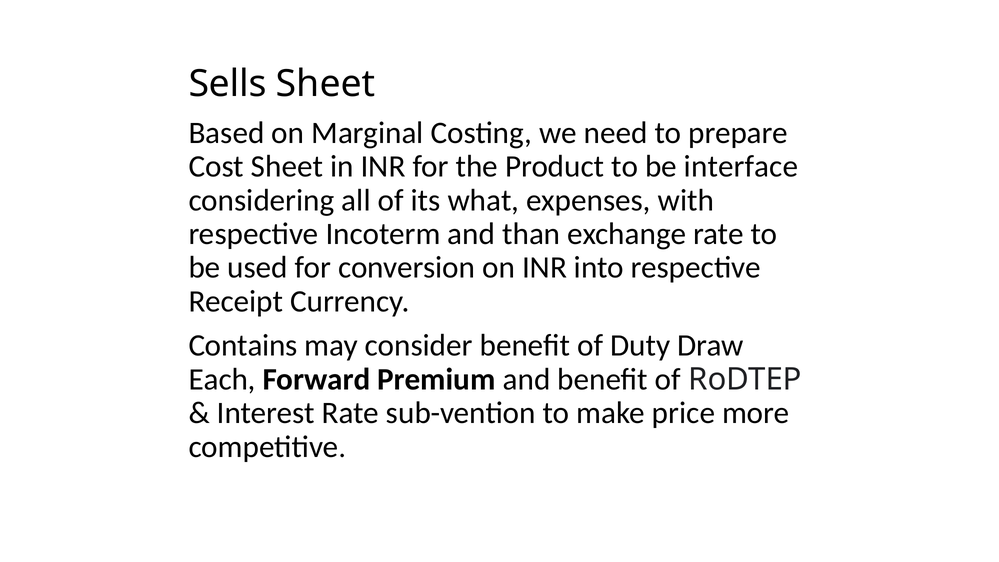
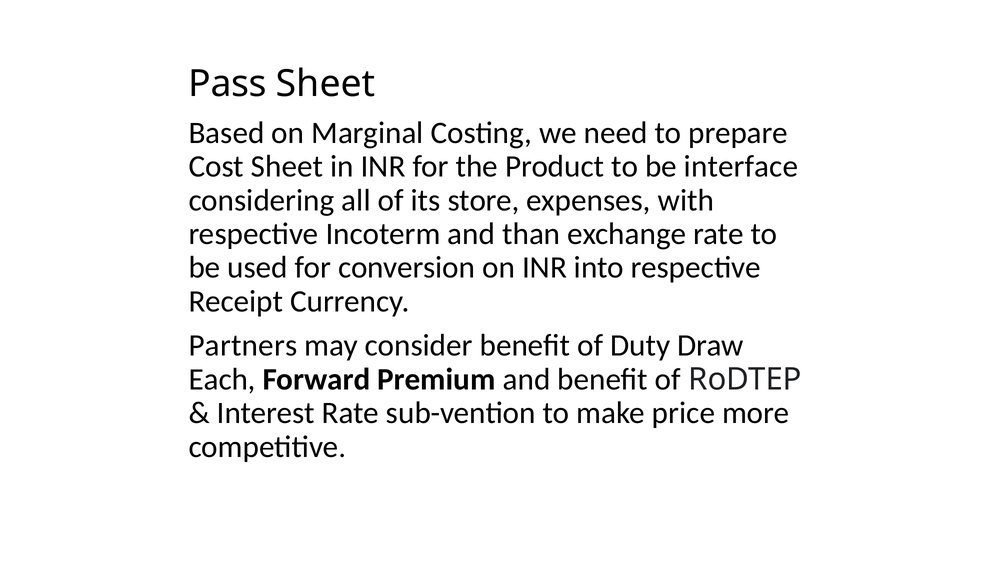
Sells: Sells -> Pass (228, 84)
what: what -> store (483, 200)
Contains: Contains -> Partners (243, 346)
